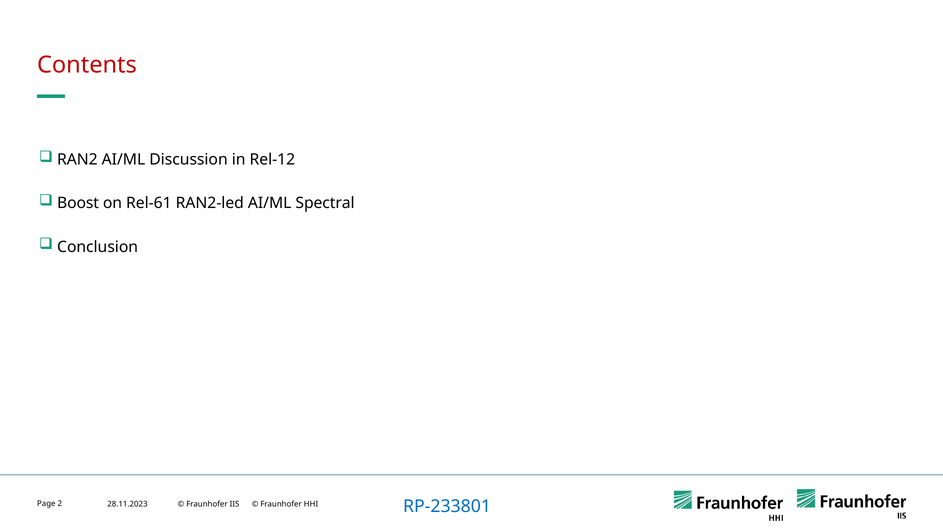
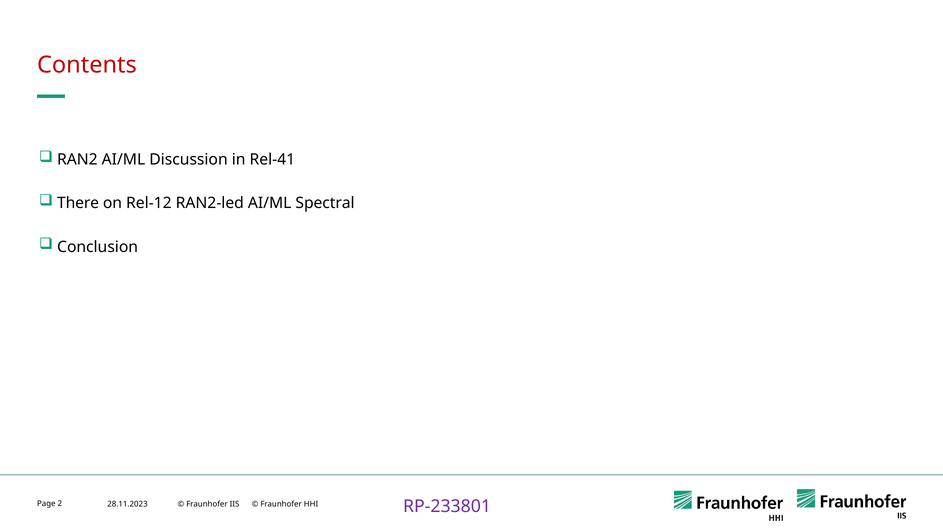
Rel-12: Rel-12 -> Rel-41 (272, 160)
Boost: Boost -> There (78, 203)
Rel-61: Rel-61 -> Rel-12 (149, 203)
RP-233801 colour: blue -> purple (447, 507)
